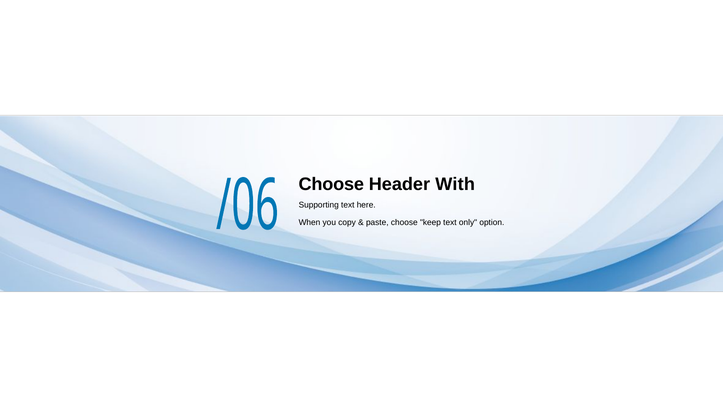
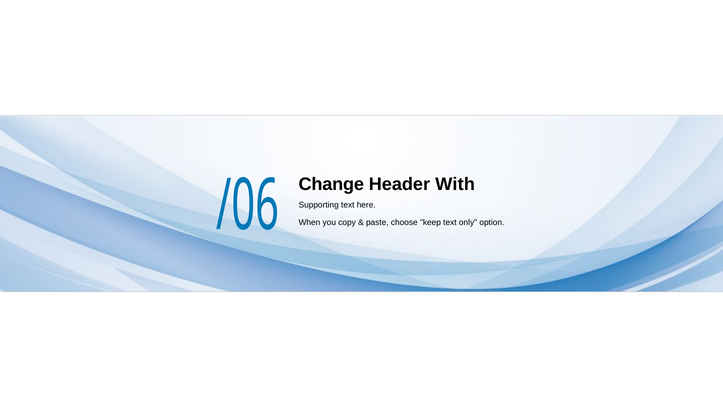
Choose: Choose -> Change (331, 184)
